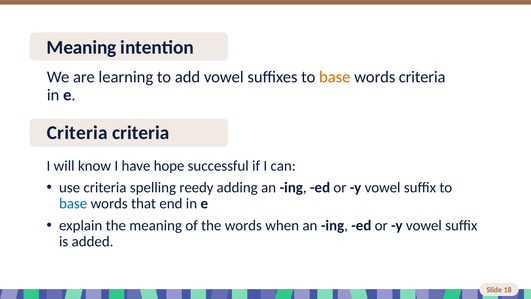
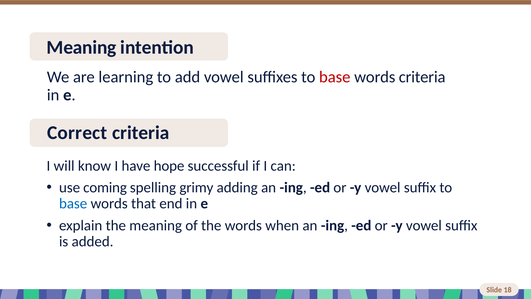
base colour: orange -> red (335, 77)
Criteria: Criteria -> Correct (77, 133)
use criteria: criteria -> coming (105, 187)
reedy: reedy -> grimy (196, 187)
